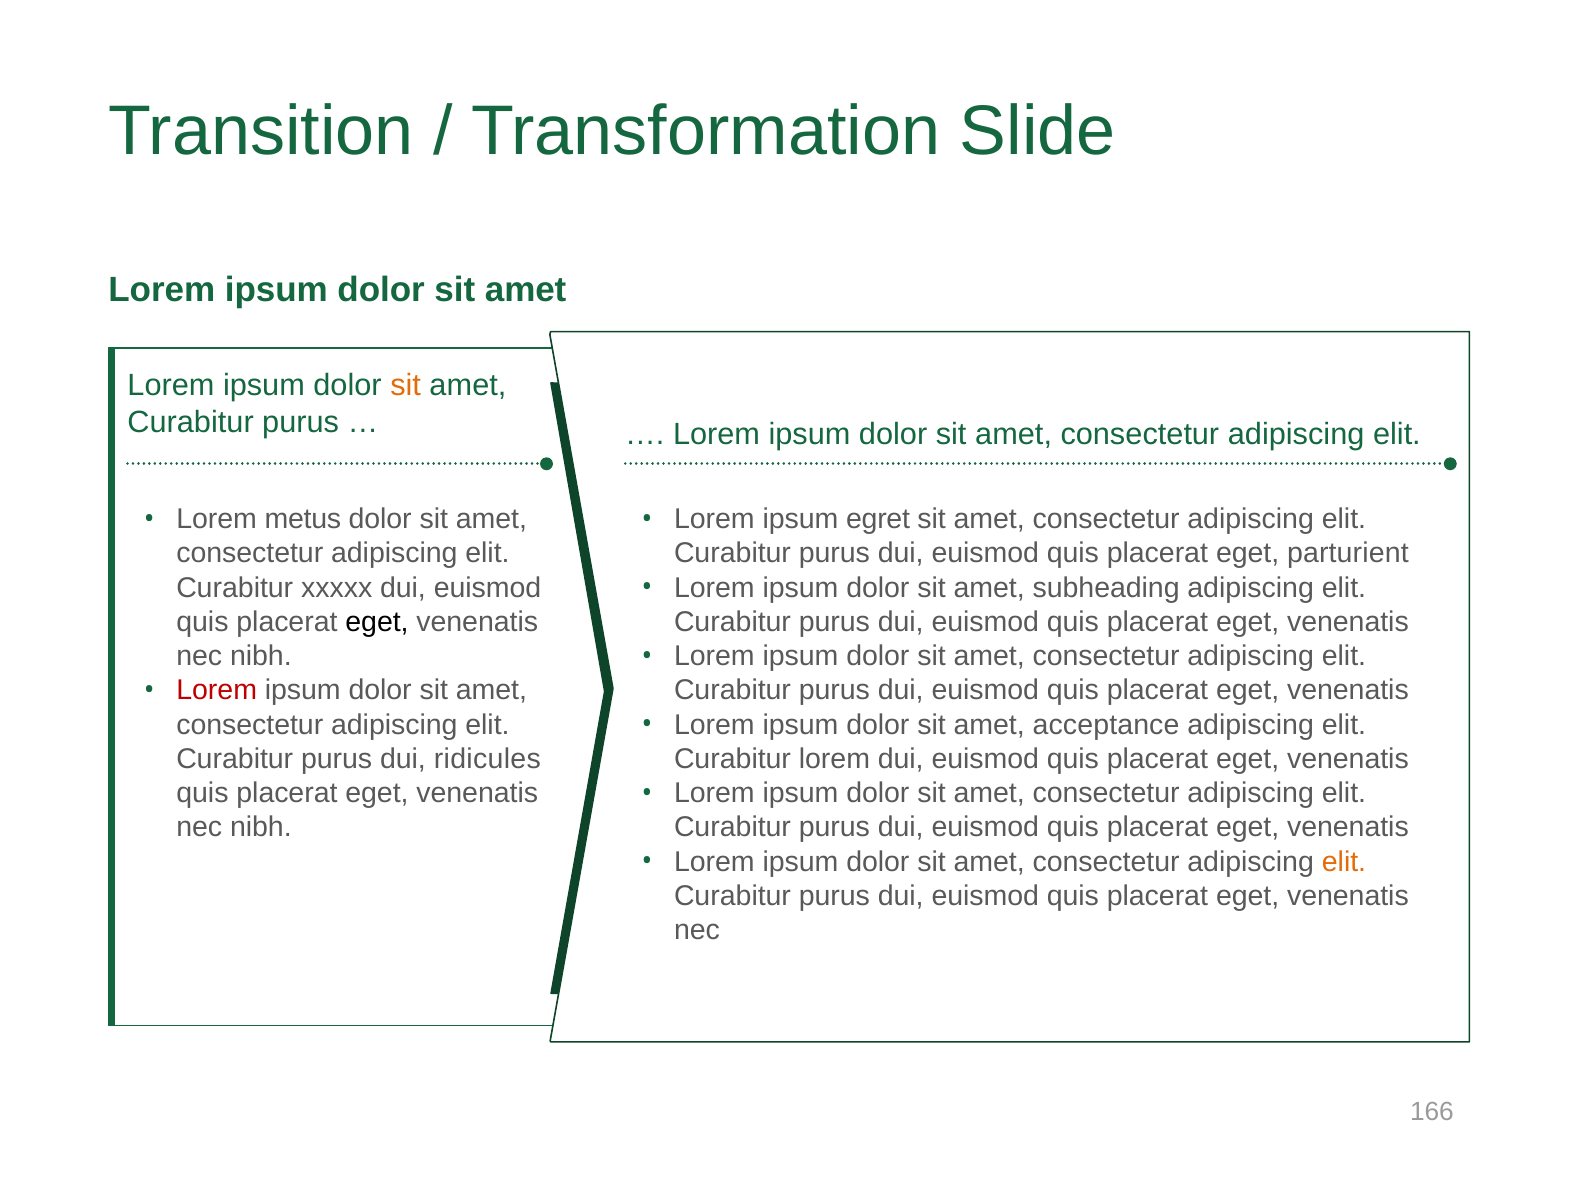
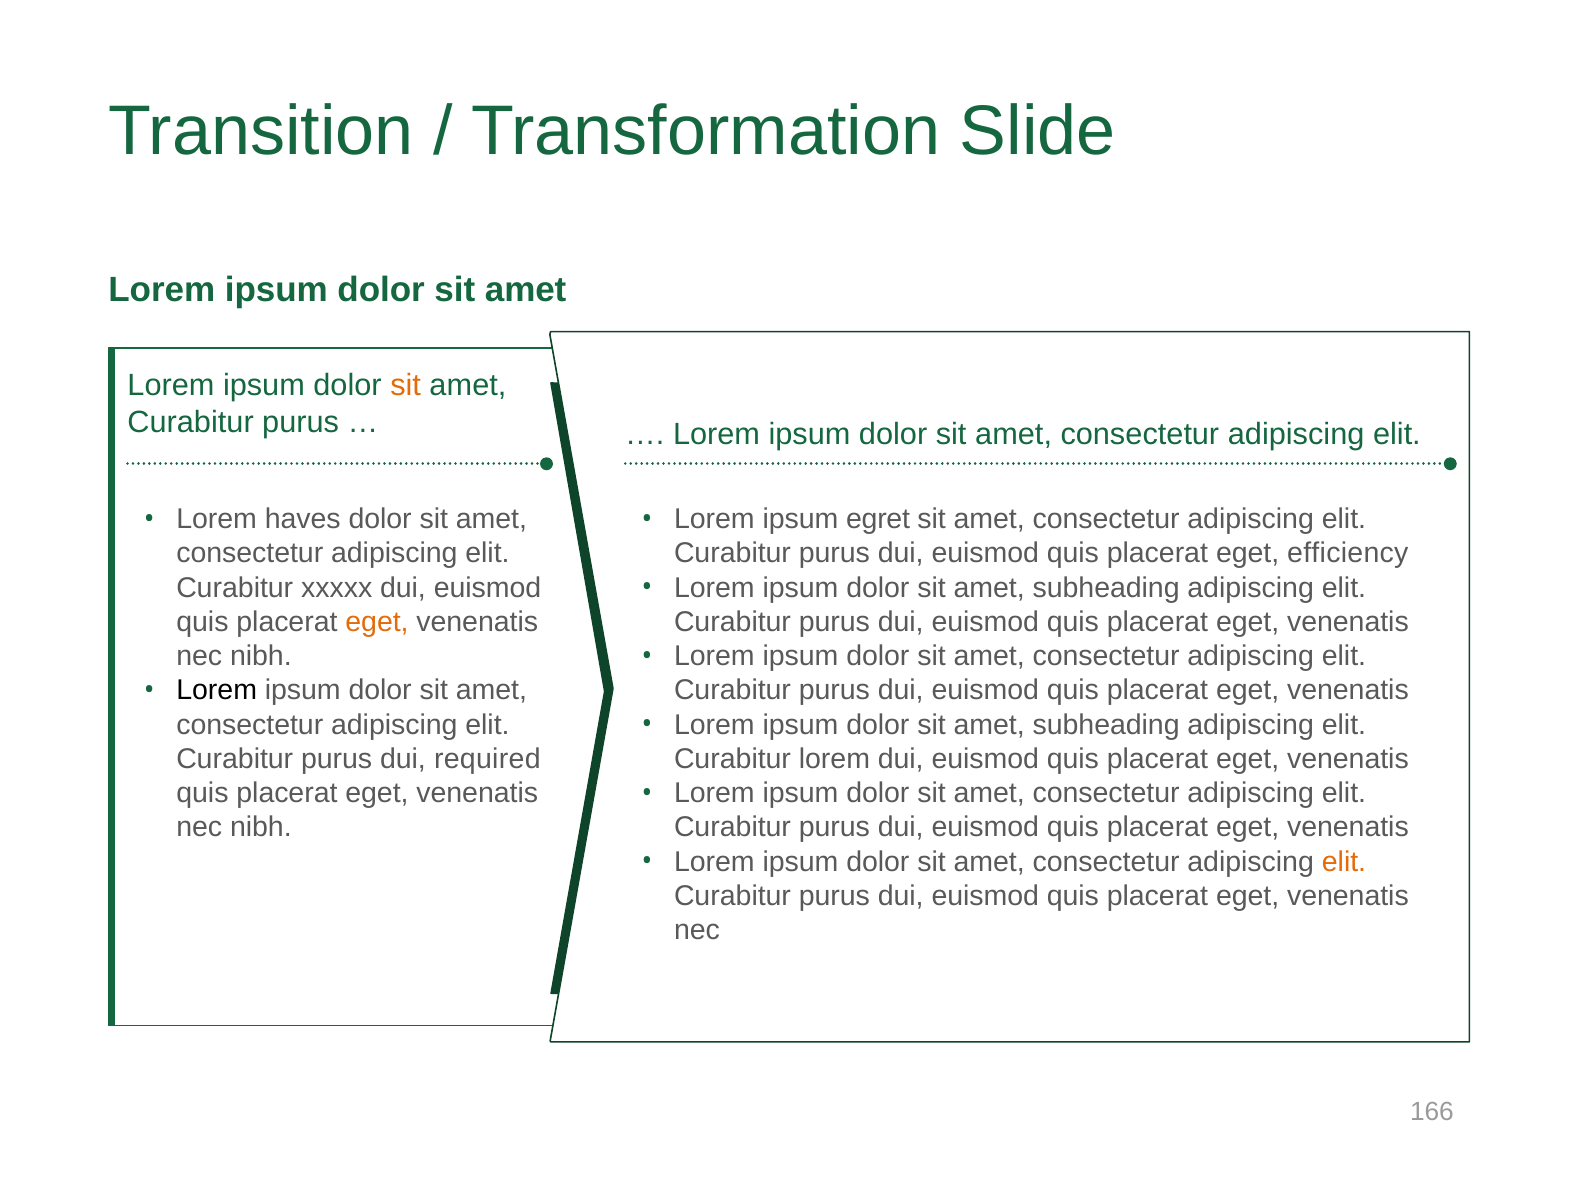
metus: metus -> haves (303, 519)
parturient: parturient -> efficiency (1348, 553)
eget colour: black -> orange (377, 622)
Lorem colour: red -> black (217, 690)
acceptance: acceptance -> subheading (1106, 724)
ridicules: ridicules -> required (487, 759)
